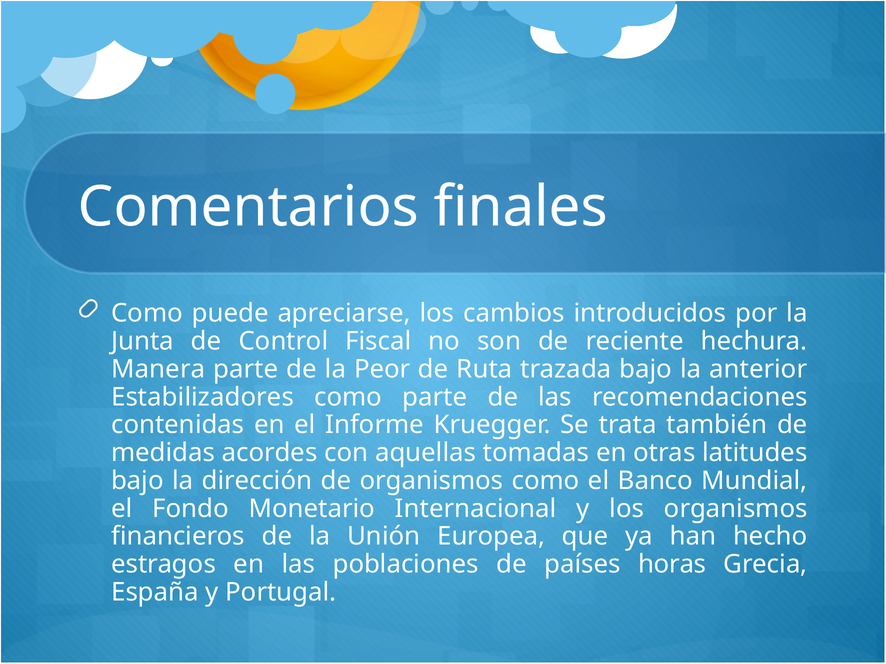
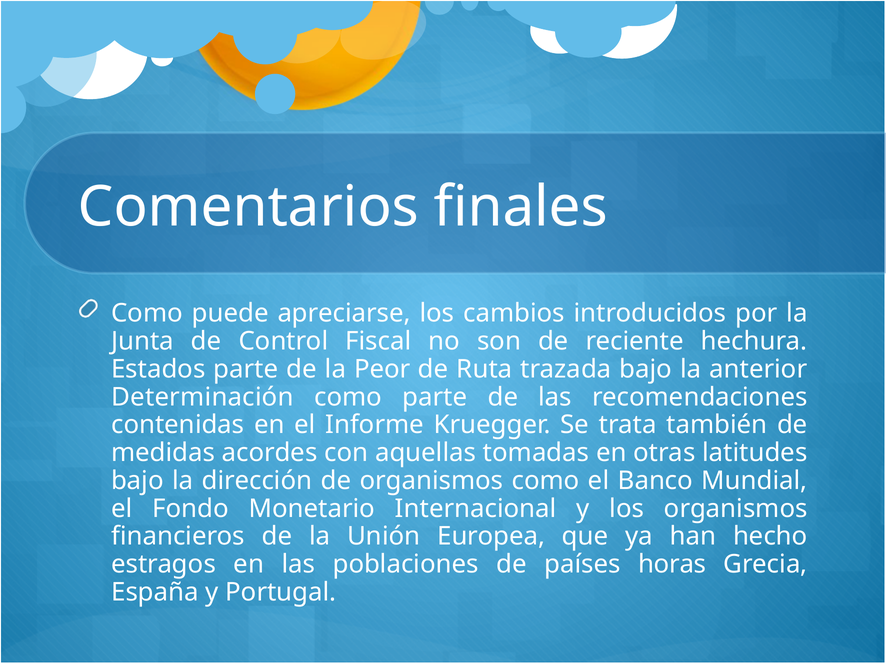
Manera: Manera -> Estados (158, 369)
Estabilizadores: Estabilizadores -> Determinación (202, 397)
